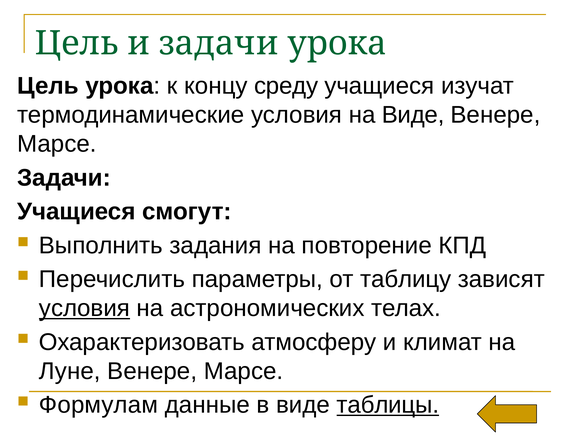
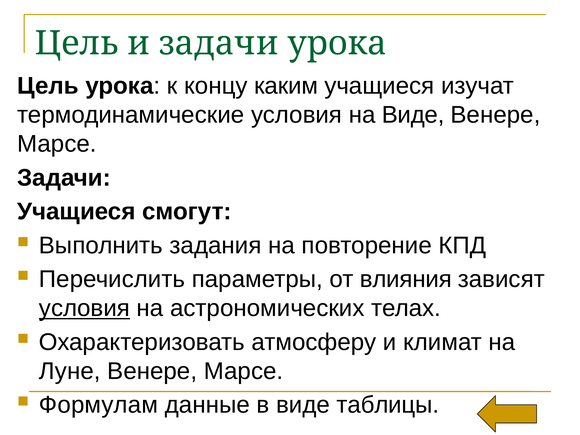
среду: среду -> каким (286, 86)
таблицу: таблицу -> влияния (406, 279)
таблицы underline: present -> none (388, 405)
